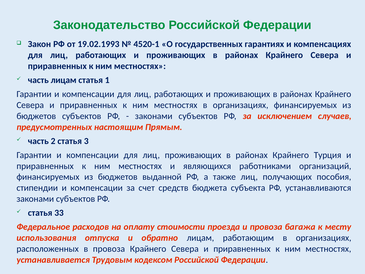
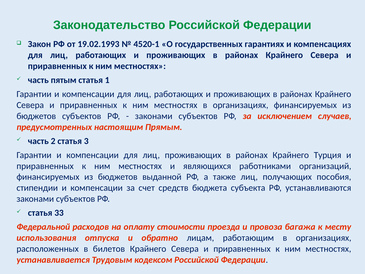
часть лицам: лицам -> пятым (64, 80)
Федеральное: Федеральное -> Федеральной (43, 227)
в провоза: провоза -> билетов (109, 249)
